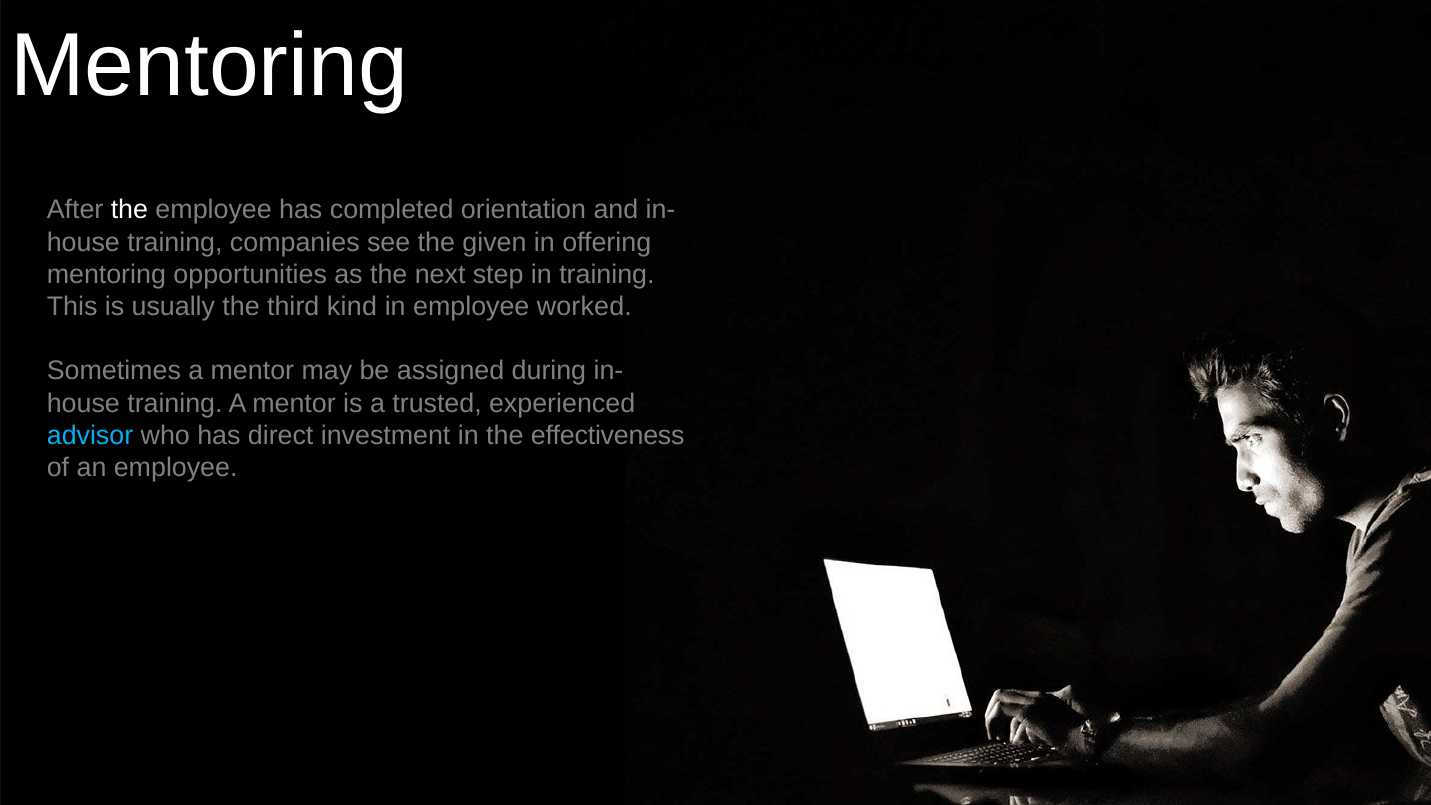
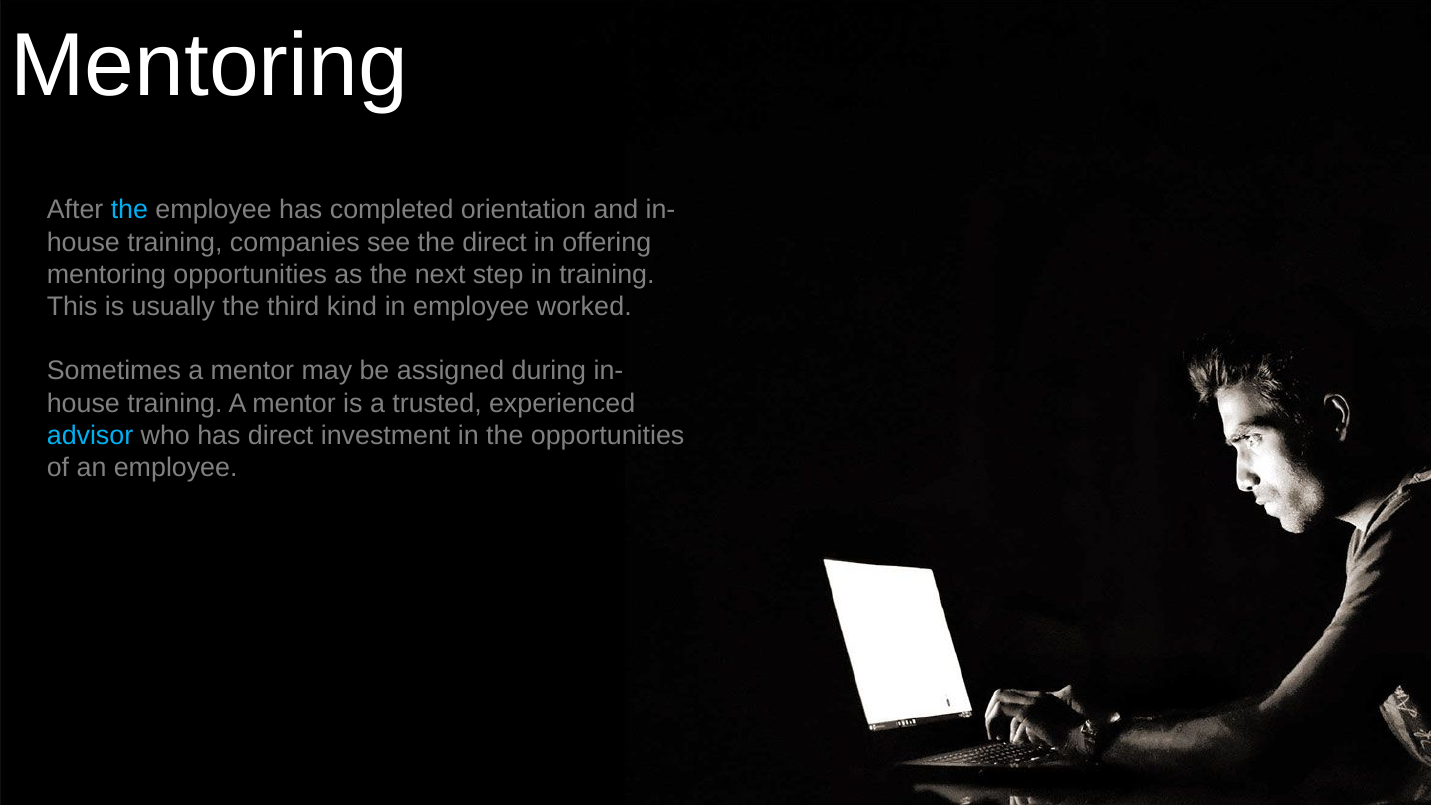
the colour: white -> light blue (129, 210)
the given: given -> direct (495, 242)
the effectiveness: effectiveness -> opportunities (608, 435)
